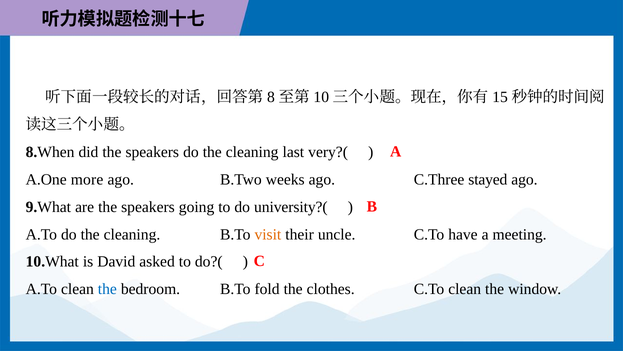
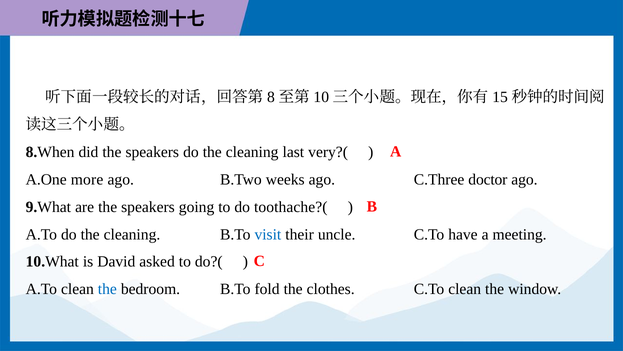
stayed: stayed -> doctor (488, 179)
university?(: university?( -> toothache?( (291, 207)
visit colour: orange -> blue (268, 234)
